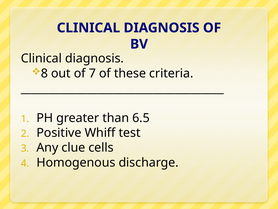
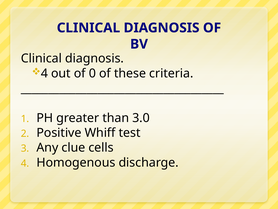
8: 8 -> 4 (44, 73)
7: 7 -> 0 (92, 73)
6.5: 6.5 -> 3.0 (141, 118)
